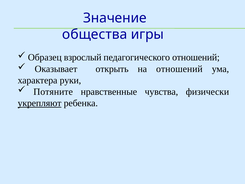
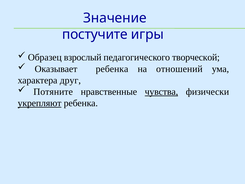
общества: общества -> постучите (95, 34)
педагогического отношений: отношений -> творческой (196, 57)
Оказывает открыть: открыть -> ребенка (112, 69)
руки: руки -> друг (70, 80)
чувства underline: none -> present (161, 92)
